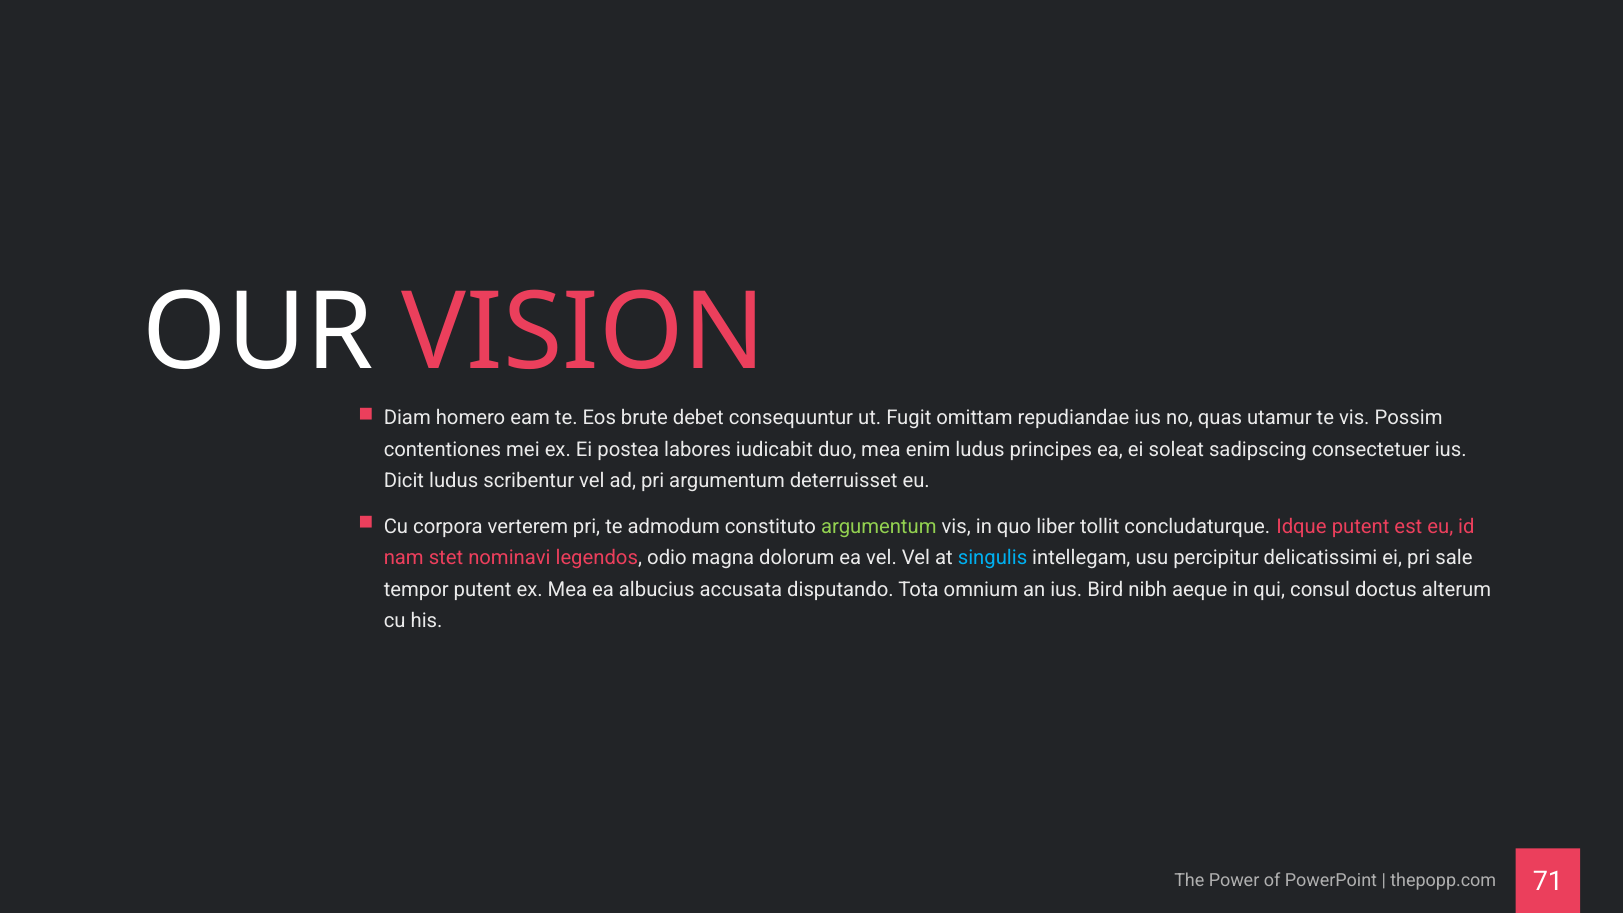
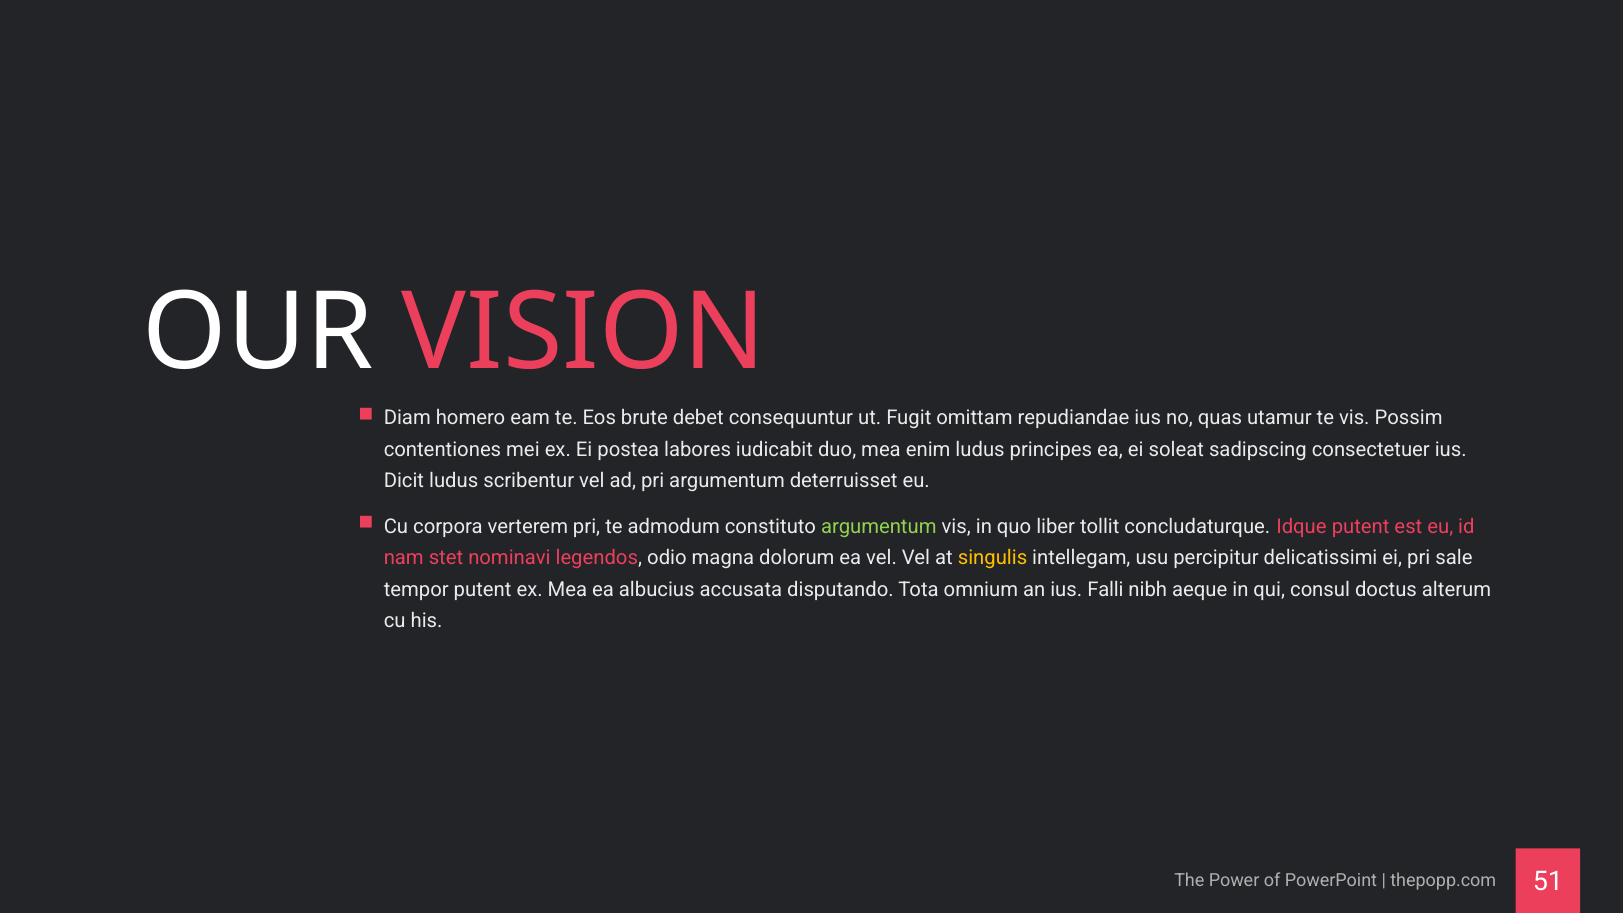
singulis colour: light blue -> yellow (993, 558)
Bird: Bird -> Falli (1105, 589)
71: 71 -> 51 (1548, 881)
